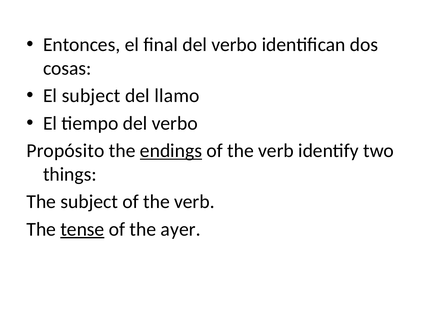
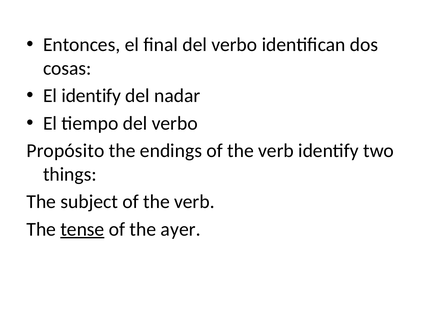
El subject: subject -> identify (91, 96)
llamo: llamo -> nadar (177, 96)
endings underline: present -> none (171, 151)
